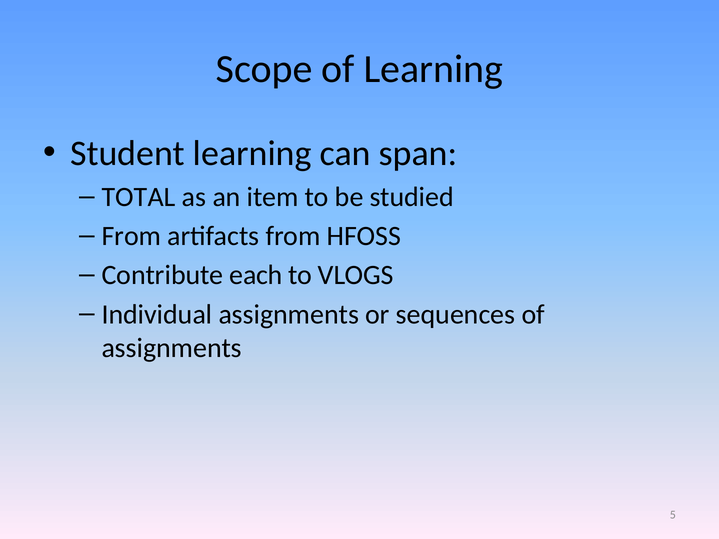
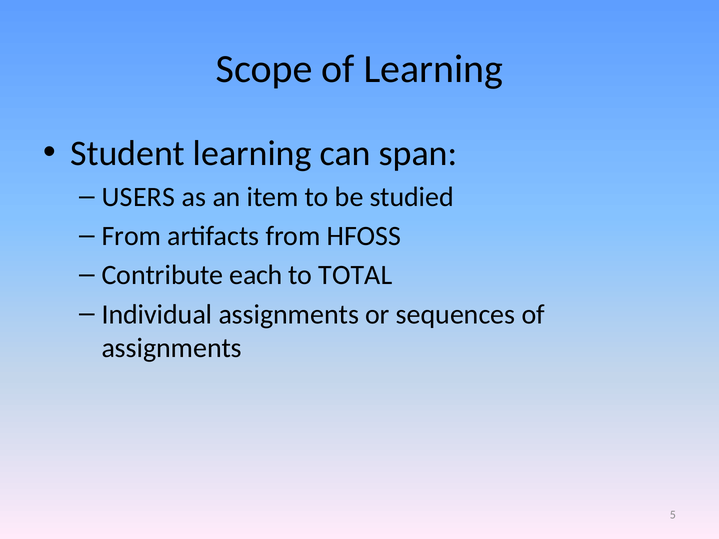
TOTAL: TOTAL -> USERS (138, 197)
VLOGS: VLOGS -> TOTAL (355, 275)
